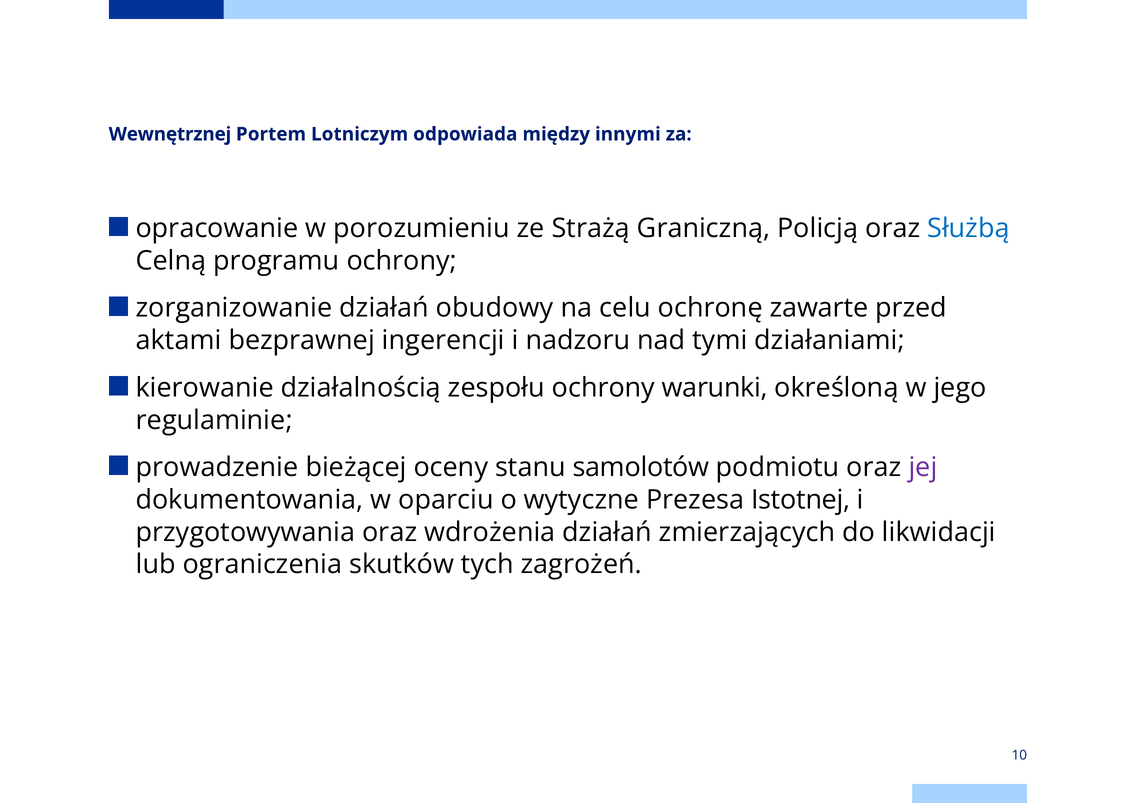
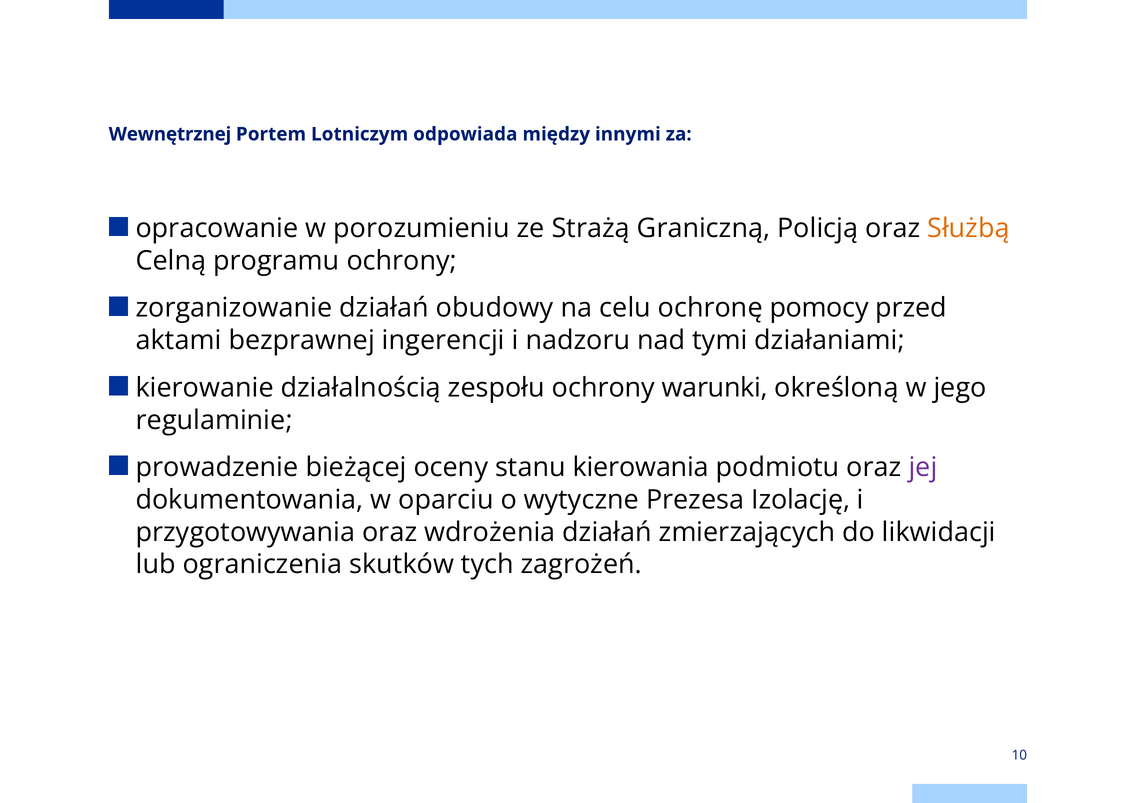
Służbą colour: blue -> orange (968, 228)
zawarte: zawarte -> pomocy (819, 308)
samolotów: samolotów -> kierowania (641, 467)
Istotnej: Istotnej -> Izolację (801, 500)
